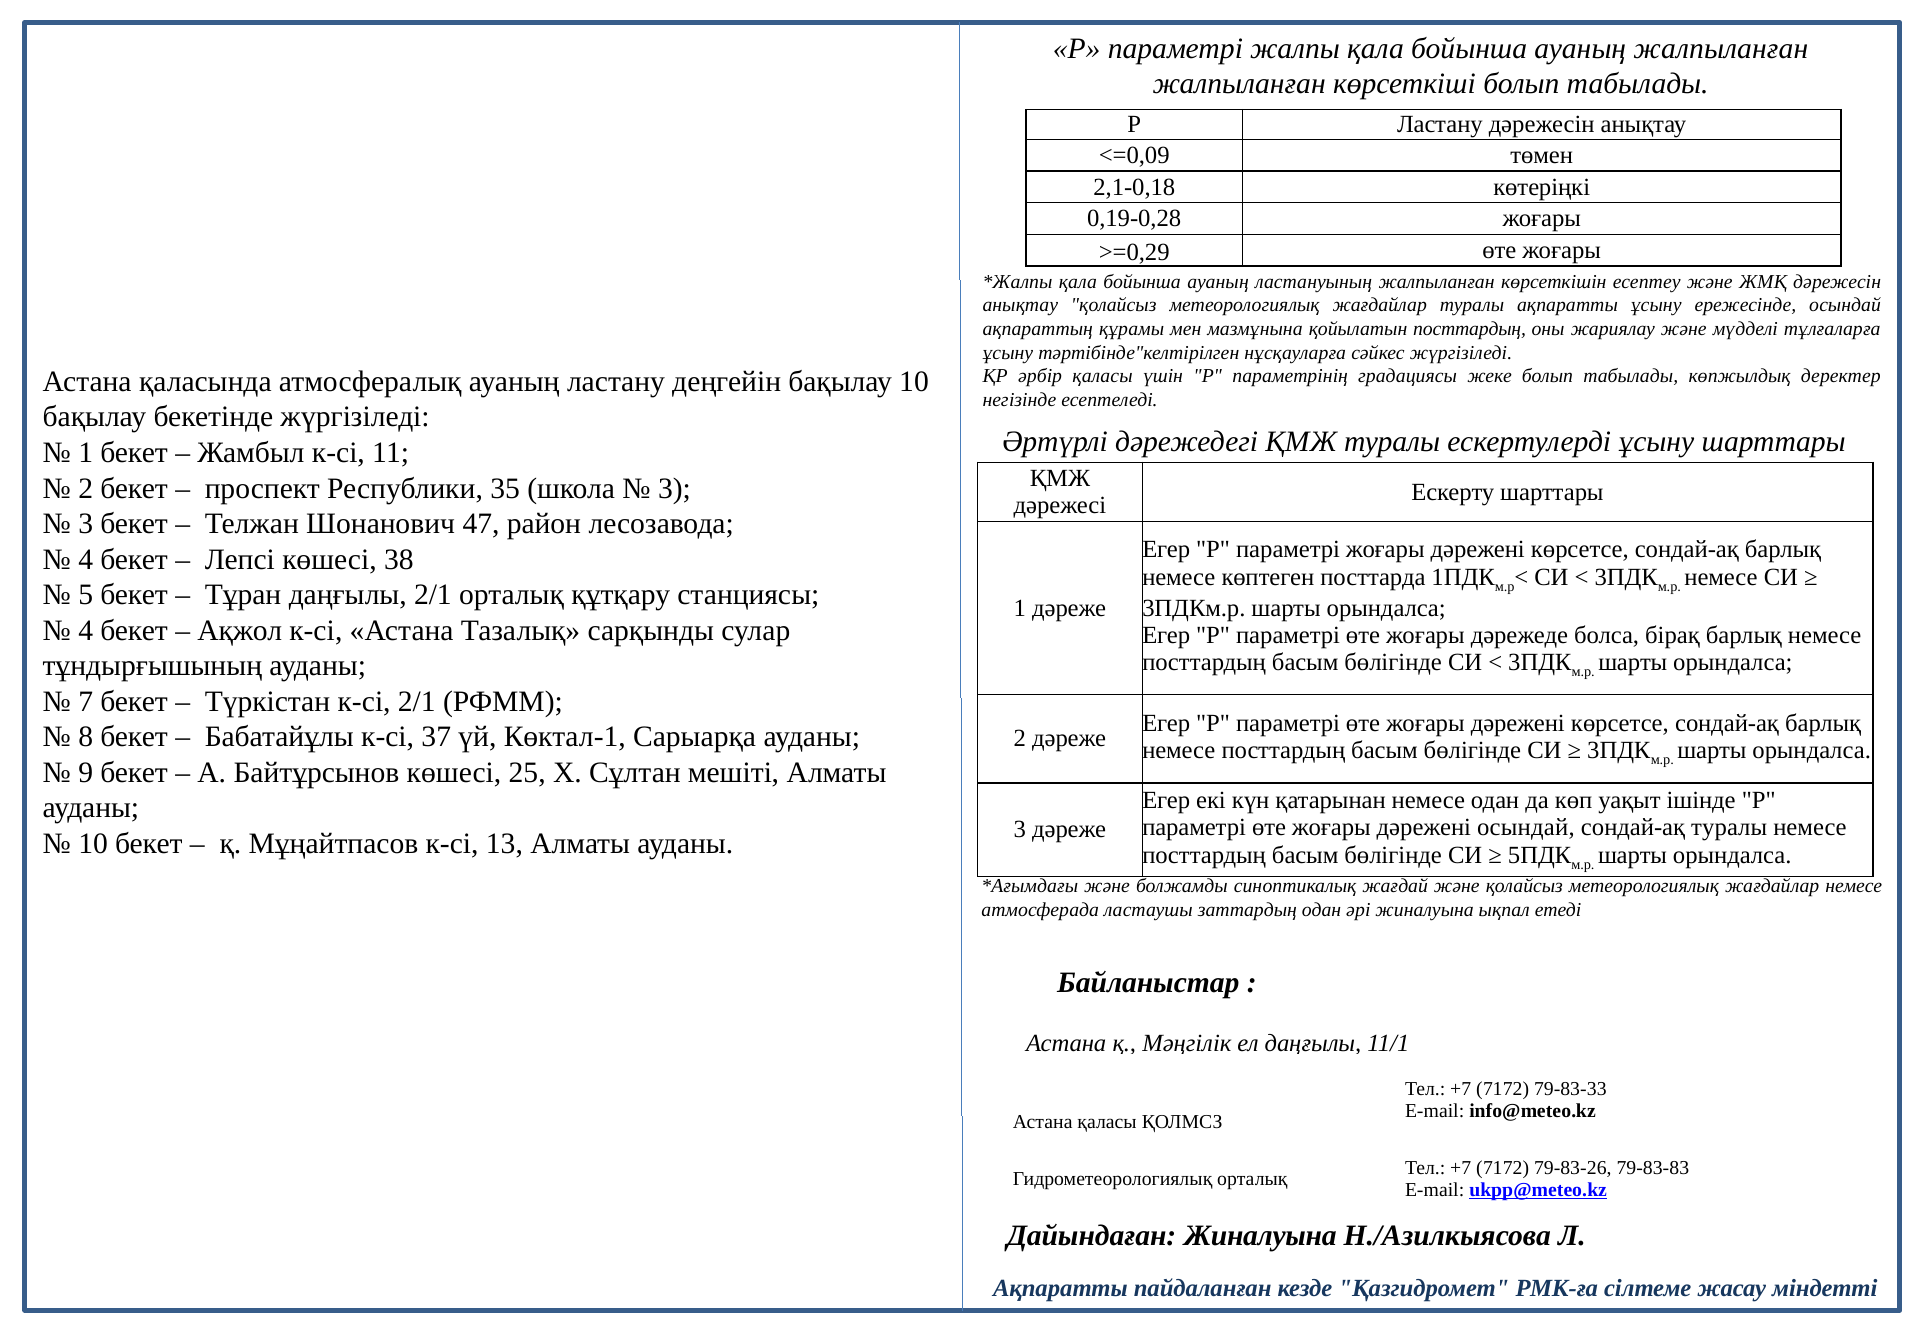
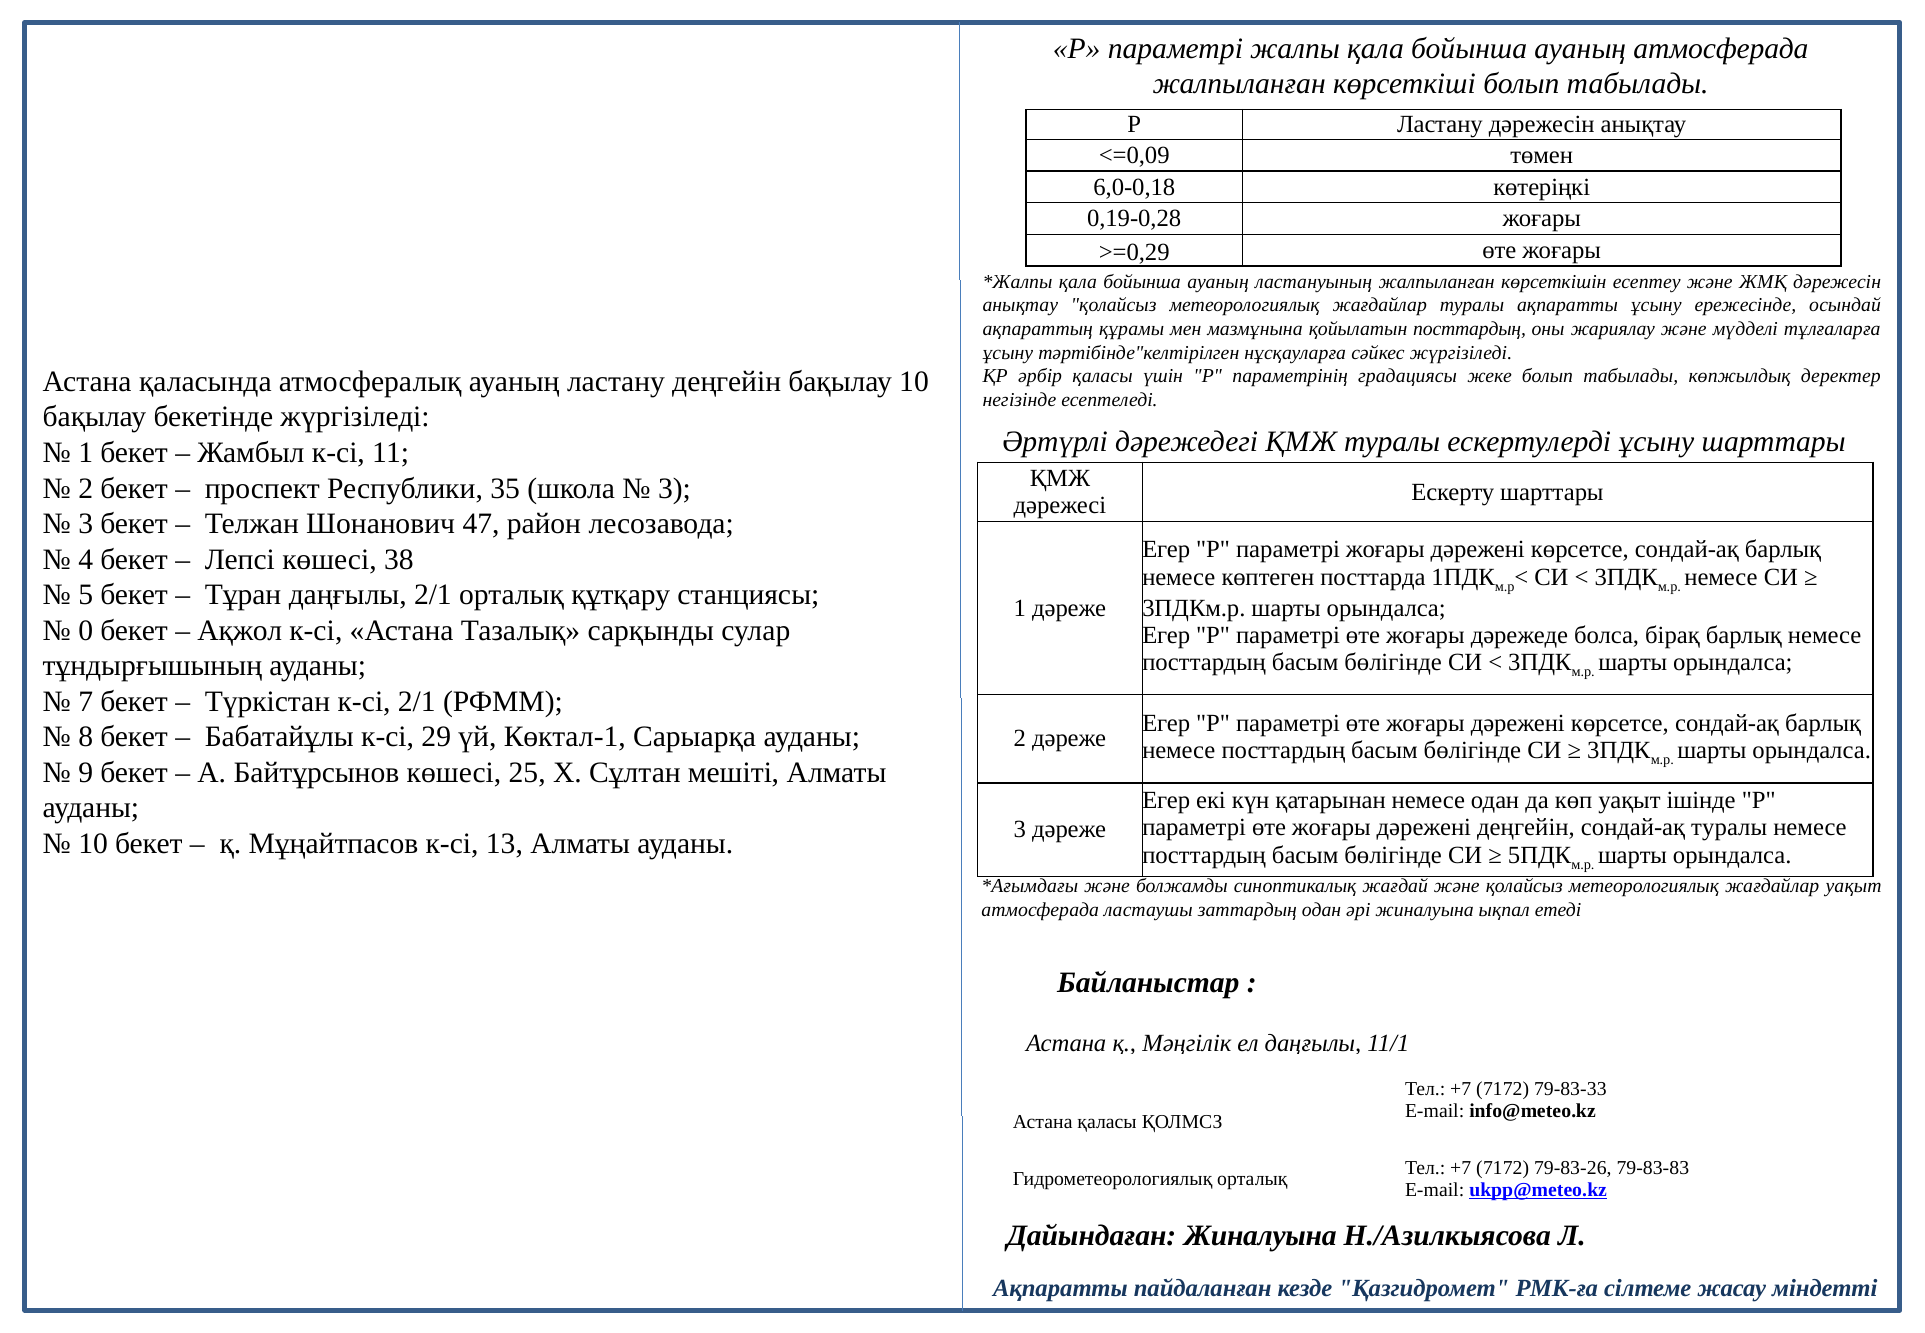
ауаның жалпыланған: жалпыланған -> атмосферада (1721, 48)
2,1-0,18: 2,1-0,18 -> 6,0-0,18 (1134, 187)
4: 4 -> 0 (86, 630)
37: 37 -> 29 (436, 737)
дәрежені осындай: осындай -> деңгейін (1526, 828)
жағдайлар немесе: немесе -> уақыт (1854, 886)
